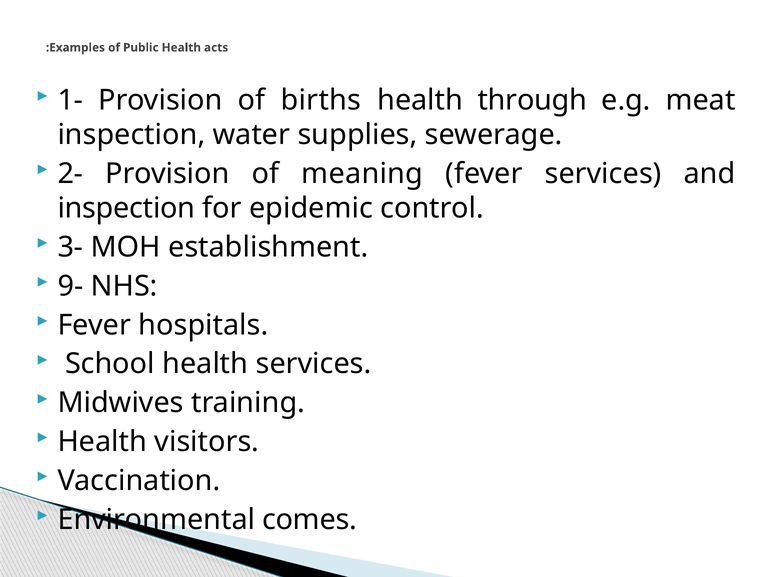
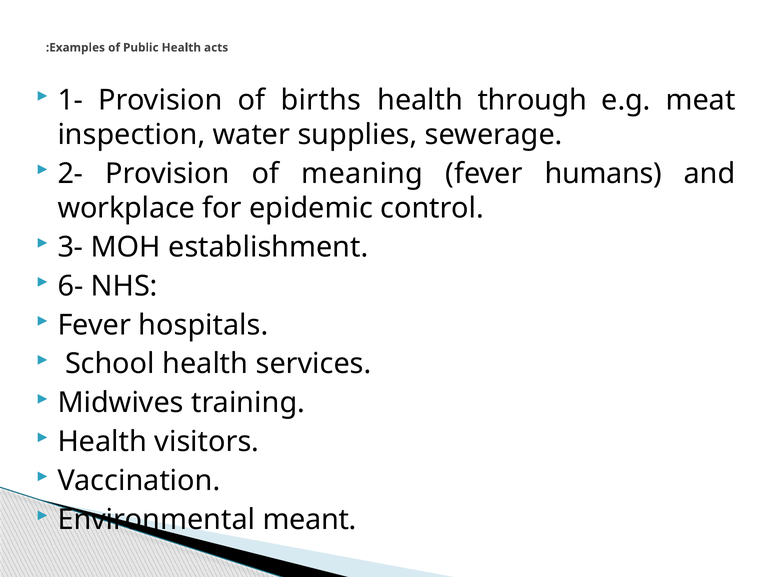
fever services: services -> humans (603, 174)
inspection: inspection -> workplace (126, 208)
9-: 9- -> 6- (70, 286)
comes: comes -> meant (310, 519)
